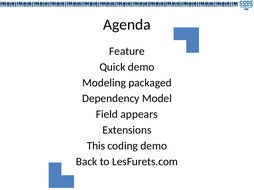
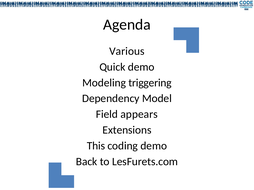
Feature: Feature -> Various (127, 51)
packaged: packaged -> triggering (150, 83)
